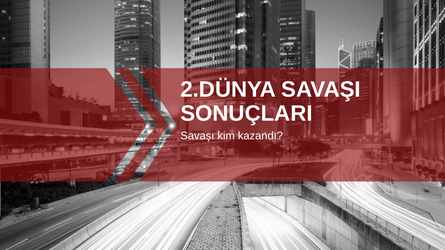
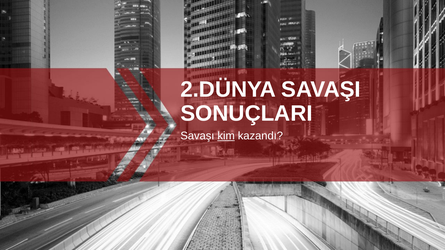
kim underline: none -> present (226, 136)
